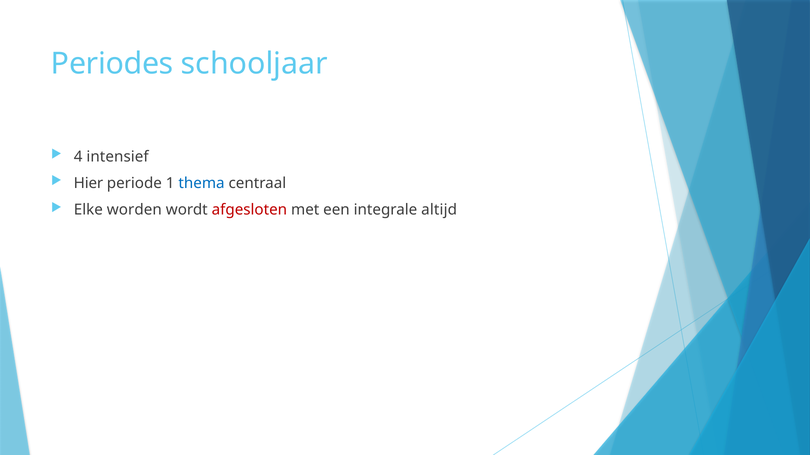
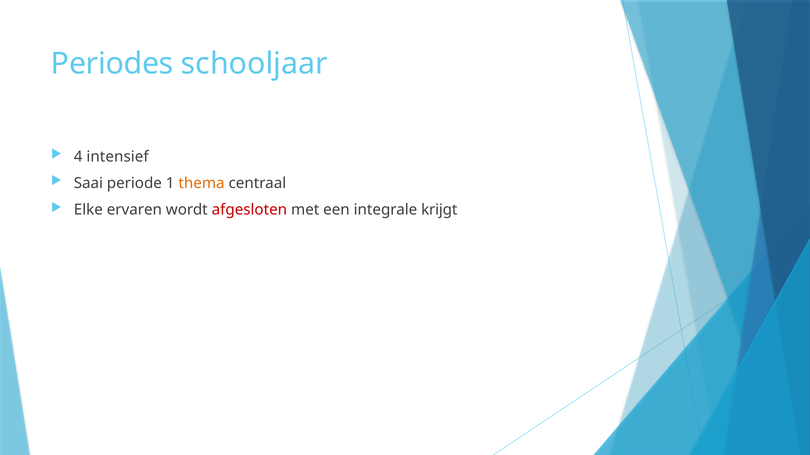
Hier: Hier -> Saai (88, 183)
thema colour: blue -> orange (202, 183)
worden: worden -> ervaren (134, 210)
altijd: altijd -> krijgt (439, 210)
